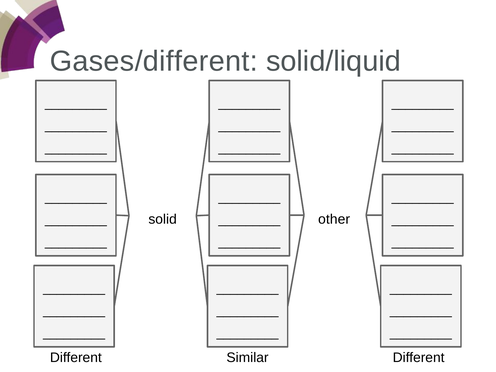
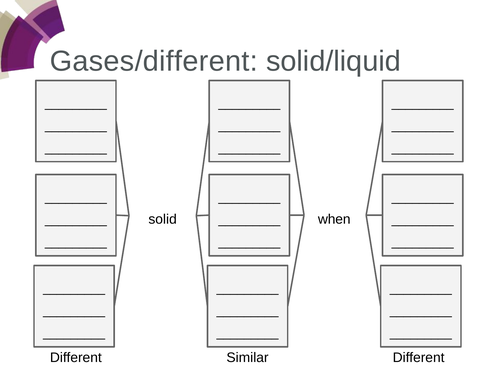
other: other -> when (334, 219)
